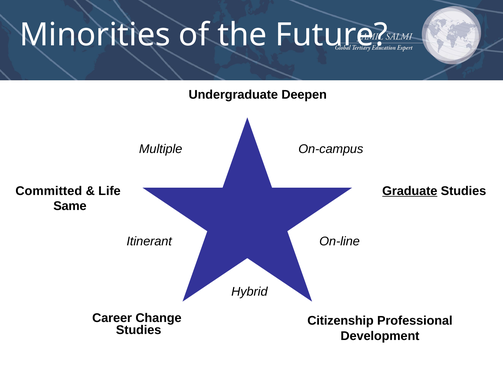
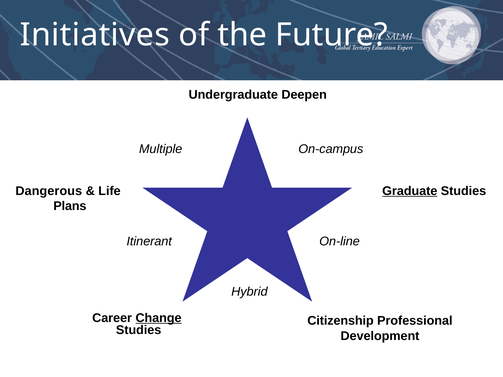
Minorities: Minorities -> Initiatives (95, 35)
Committed: Committed -> Dangerous (49, 191)
Same: Same -> Plans (70, 206)
Change underline: none -> present (159, 318)
